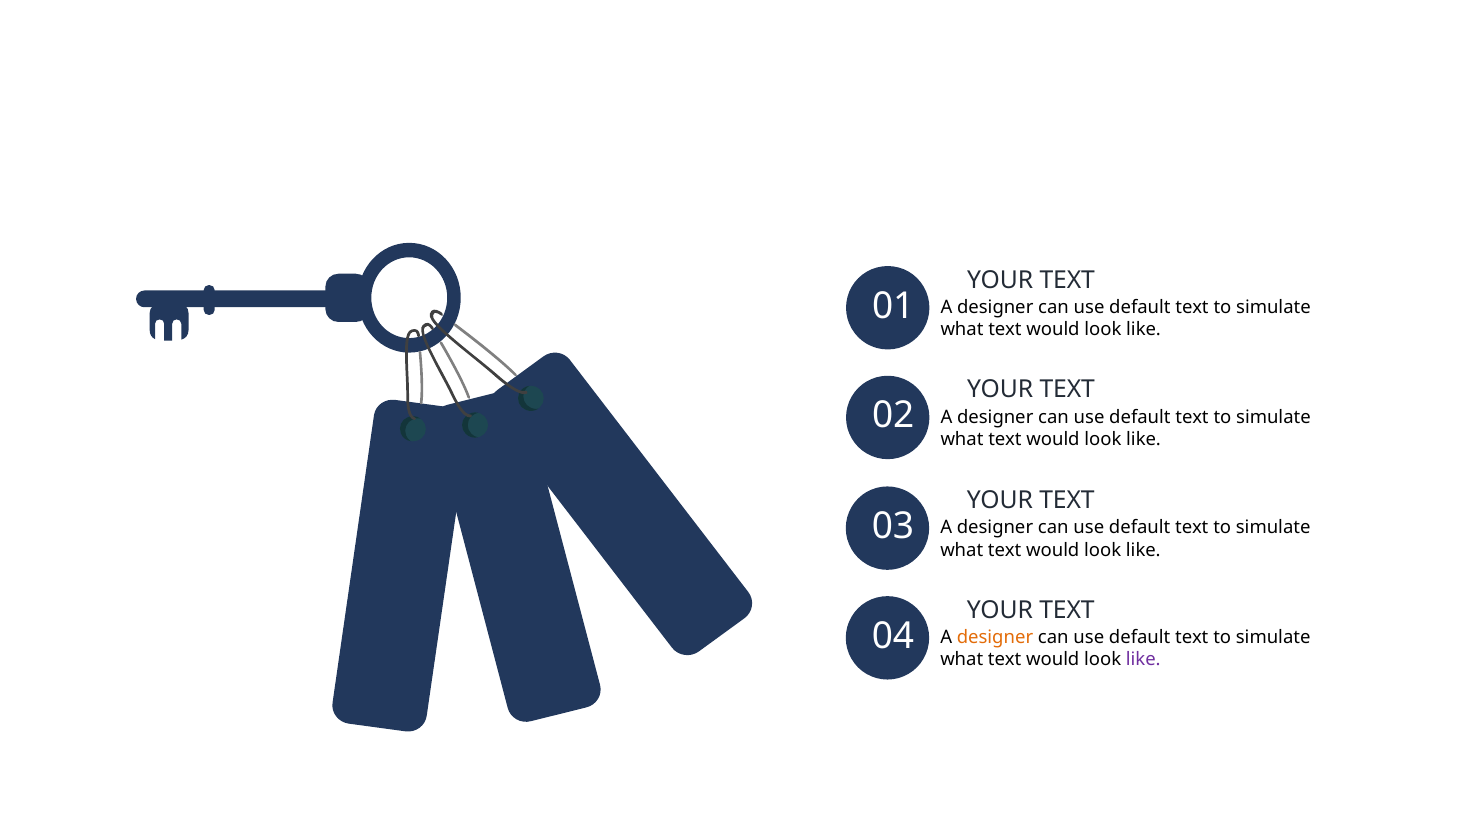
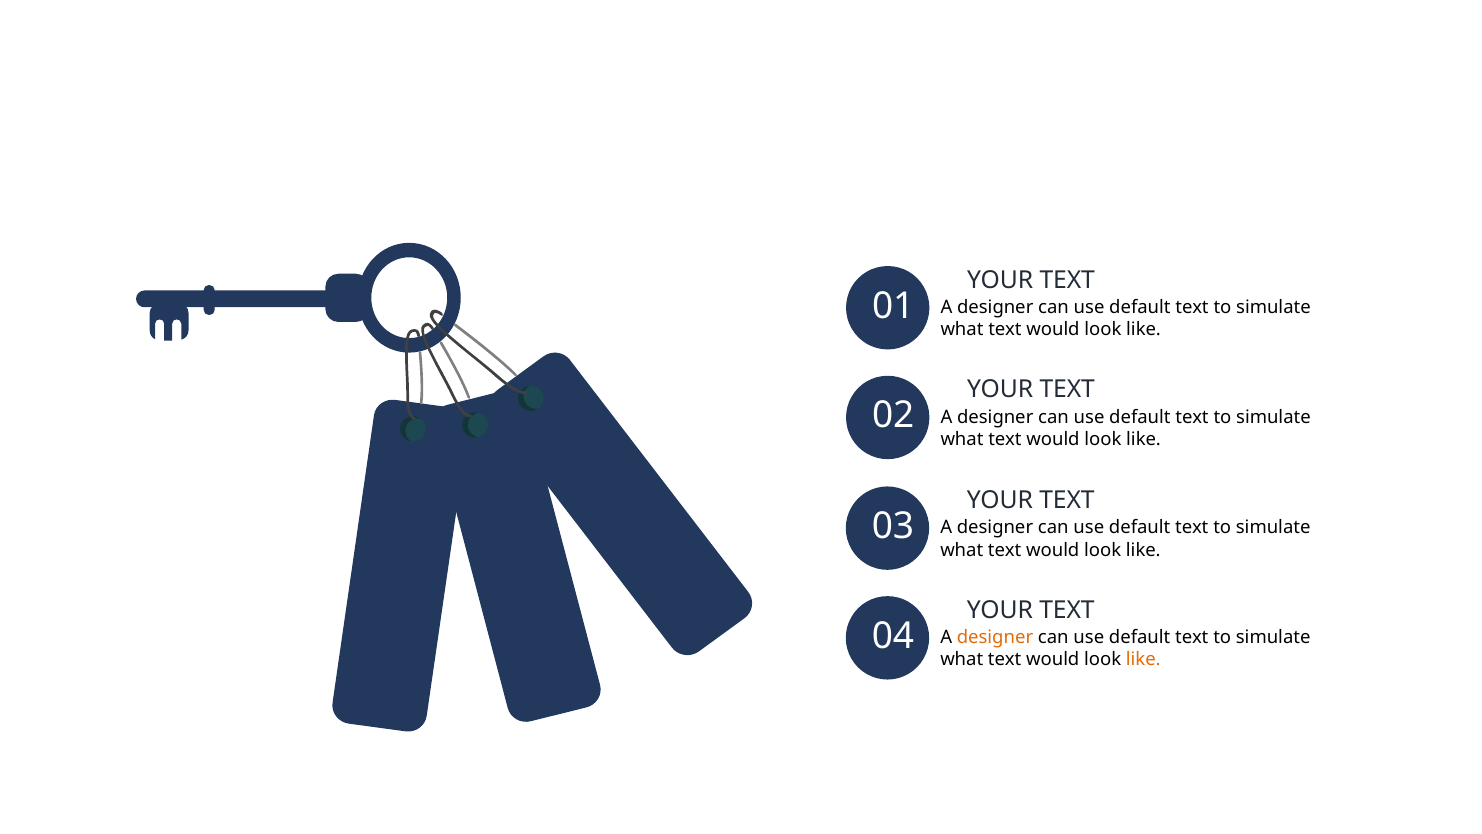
like colour: purple -> orange (1143, 659)
